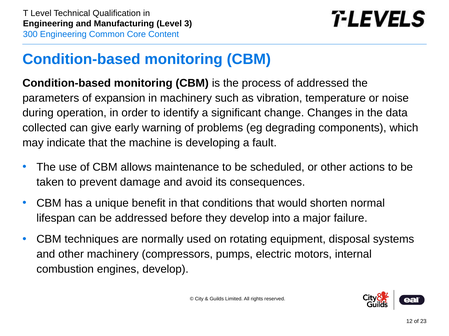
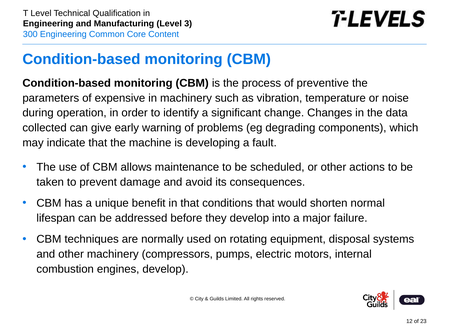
of addressed: addressed -> preventive (323, 83)
expansion: expansion -> expensive (120, 98)
